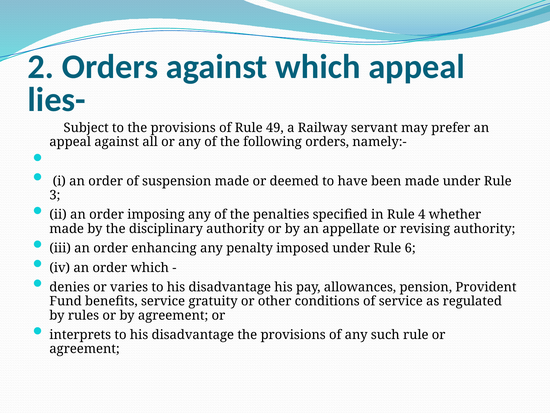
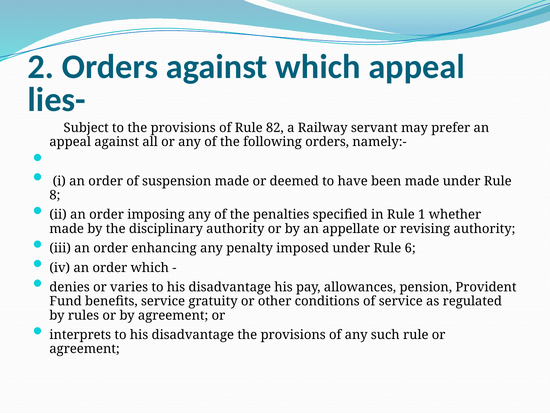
49: 49 -> 82 (275, 128)
3: 3 -> 8 (55, 195)
4: 4 -> 1 (422, 214)
